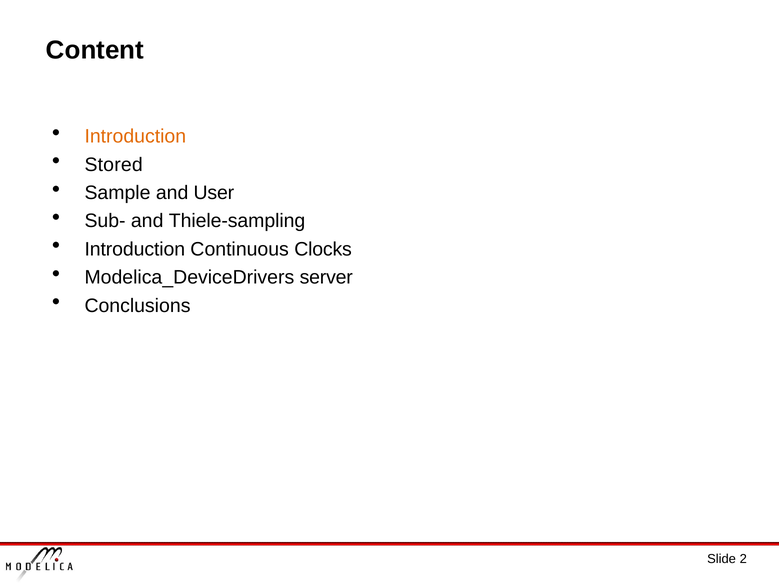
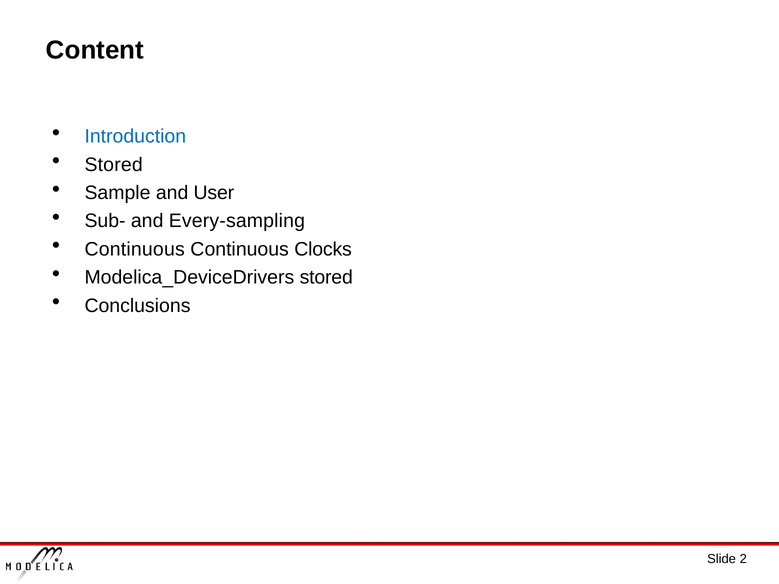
Introduction colour: orange -> blue (135, 136)
Thiele-sampling: Thiele-sampling -> Every-sampling (237, 221)
Introduction: Introduction -> Continuous (135, 249)
Modelica_DeviceDrivers server: server -> stored (326, 278)
